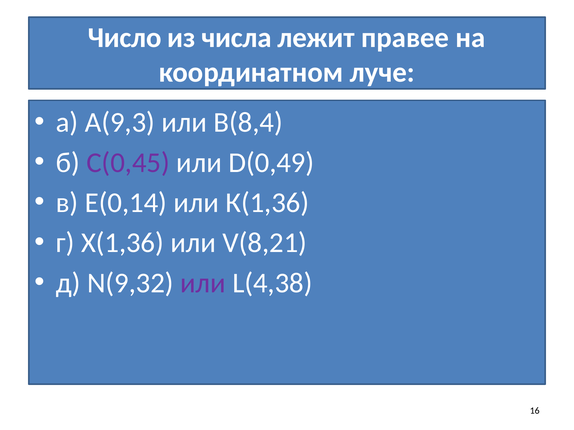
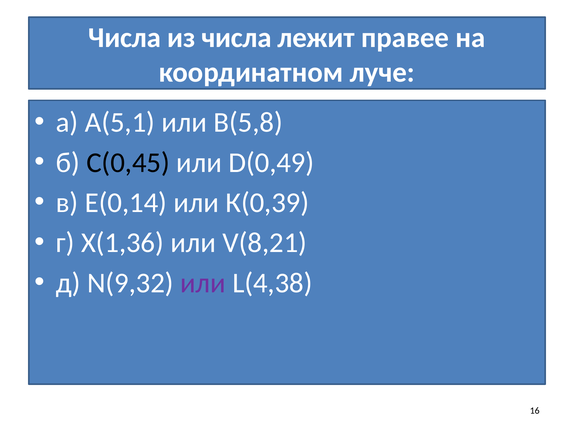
Число: Число -> Числа (125, 38)
А(9,3: А(9,3 -> А(5,1 (120, 123)
В(8,4: В(8,4 -> В(5,8 (248, 123)
С(0,45 colour: purple -> black (128, 163)
К(1,36: К(1,36 -> К(0,39 (267, 203)
